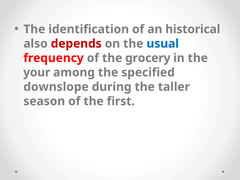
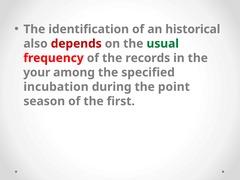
usual colour: blue -> green (163, 44)
grocery: grocery -> records (148, 58)
downslope: downslope -> incubation (56, 87)
taller: taller -> point (174, 87)
